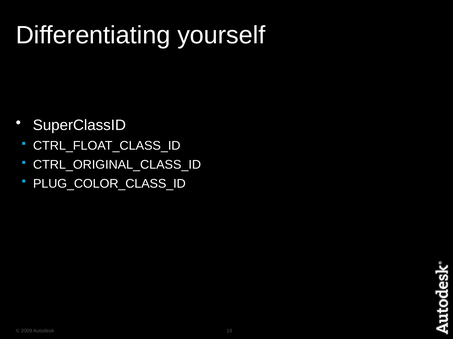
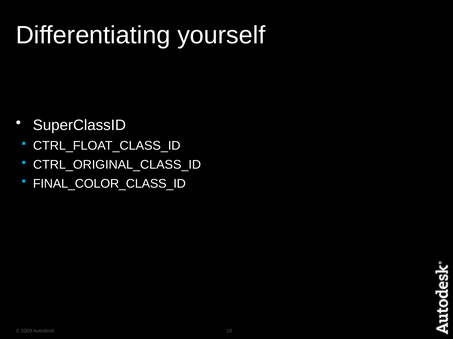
PLUG_COLOR_CLASS_ID: PLUG_COLOR_CLASS_ID -> FINAL_COLOR_CLASS_ID (109, 184)
